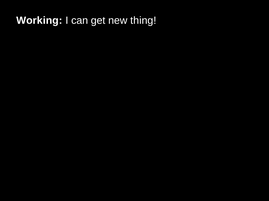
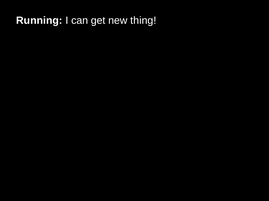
Working: Working -> Running (39, 20)
